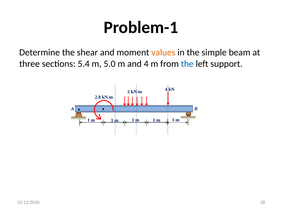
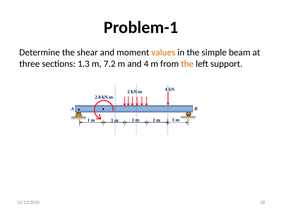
5.4: 5.4 -> 1.3 (84, 64)
5.0: 5.0 -> 7.2 (110, 64)
the colour: blue -> orange (187, 64)
